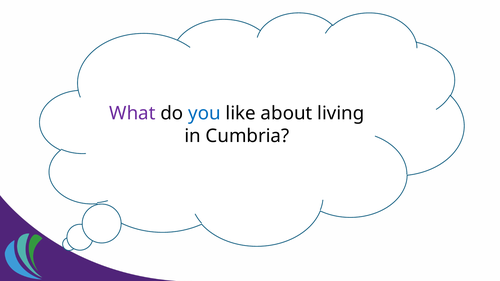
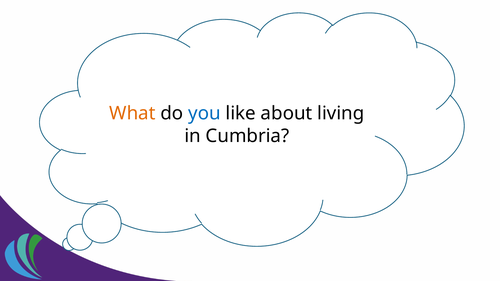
What colour: purple -> orange (132, 114)
